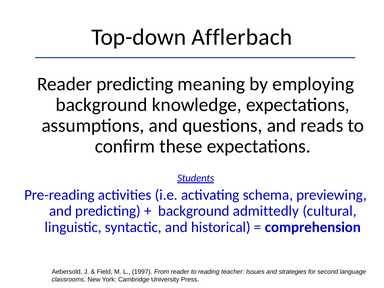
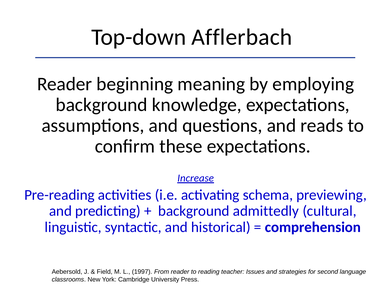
Reader predicting: predicting -> beginning (135, 84)
Students: Students -> Increase (196, 178)
